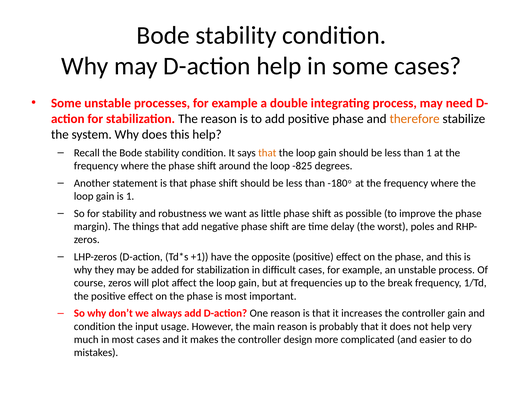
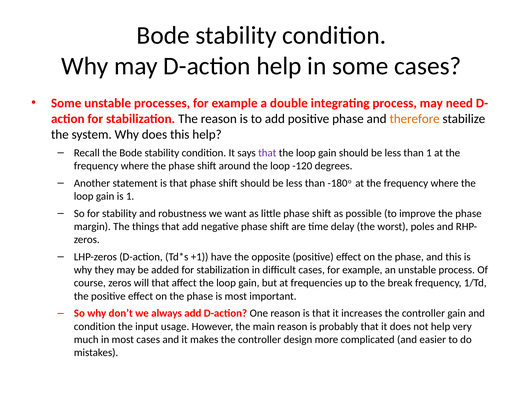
that colour: orange -> purple (267, 153)
-825: -825 -> -120 (302, 166)
will plot: plot -> that (160, 282)
